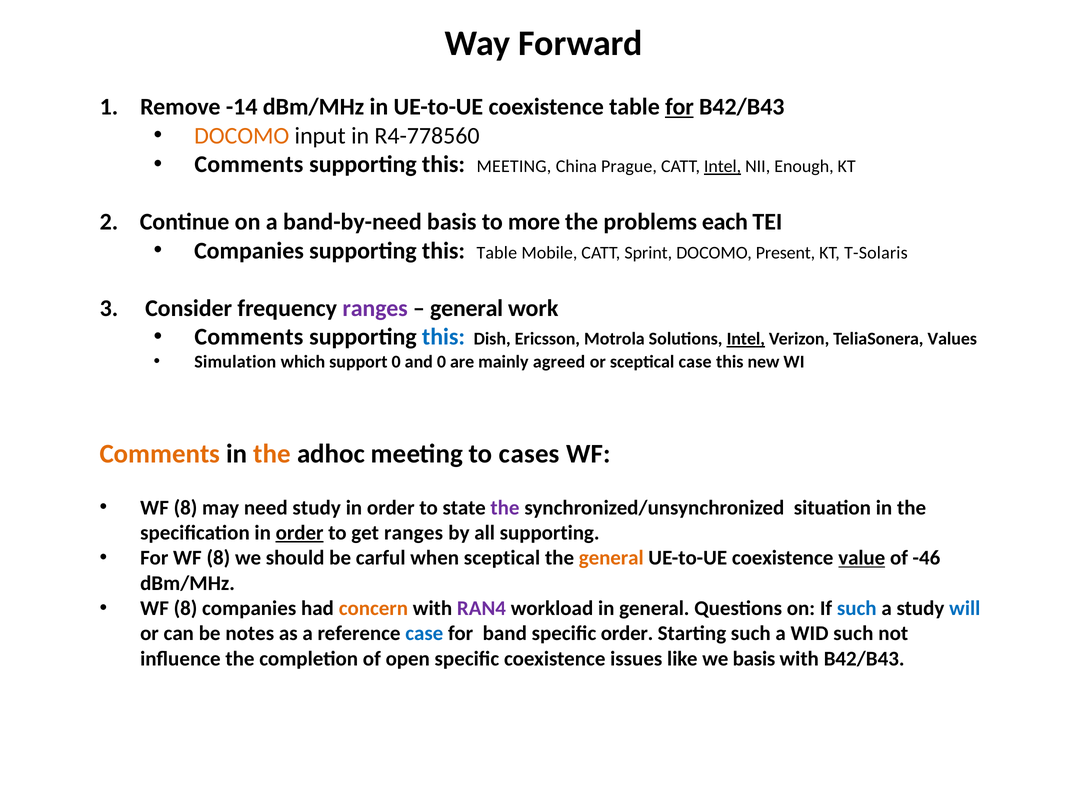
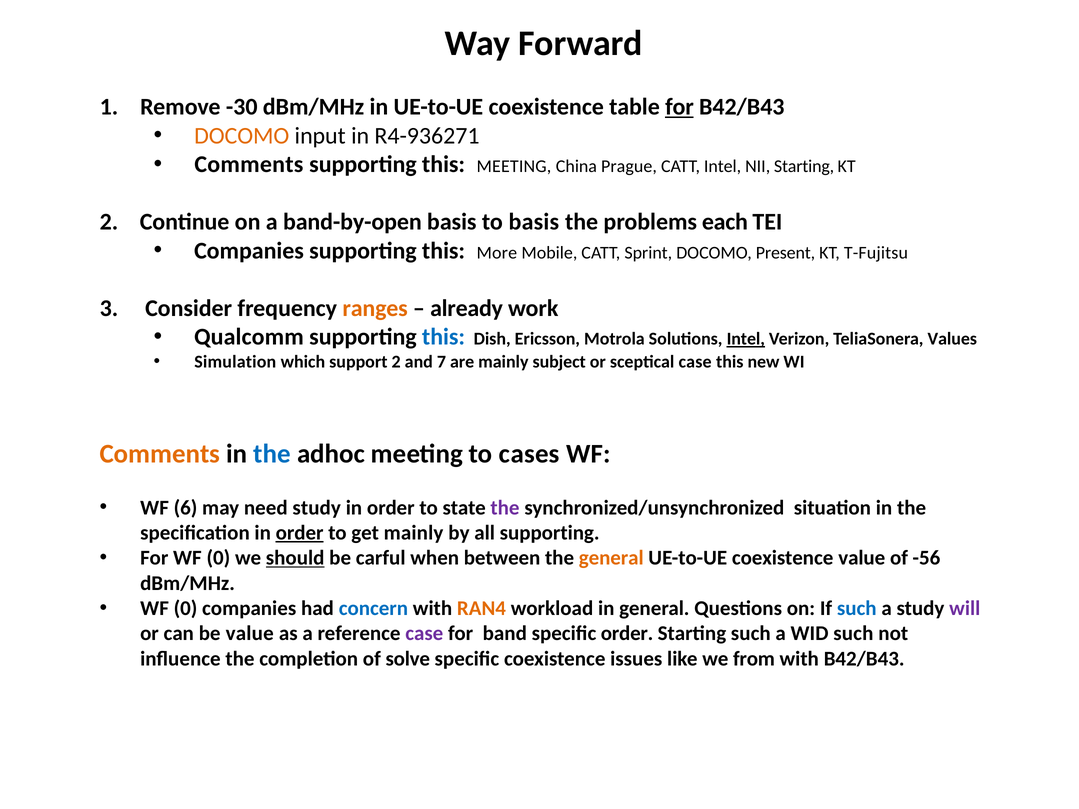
-14: -14 -> -30 (242, 107)
R4-778560: R4-778560 -> R4-936271 (427, 136)
Intel underline: present -> none (723, 167)
NII Enough: Enough -> Starting (804, 167)
band-by-need: band-by-need -> band-by-open (352, 222)
to more: more -> basis (534, 222)
this Table: Table -> More (497, 253)
T-Solaris: T-Solaris -> T-Fujitsu (876, 253)
ranges colour: purple -> orange (375, 308)
general: general -> already (467, 308)
Comments: Comments -> Qualcomm (249, 337)
support 0: 0 -> 2 (396, 362)
and 0: 0 -> 7 (442, 362)
agreed: agreed -> subject (559, 362)
the colour: orange -> blue (272, 454)
8: 8 -> 6 (185, 508)
get ranges: ranges -> mainly (414, 533)
For WF 8: 8 -> 0 (218, 558)
should underline: none -> present (295, 558)
when sceptical: sceptical -> between (502, 558)
value underline: present -> none (862, 558)
-46: -46 -> -56 (926, 558)
8: 8 -> 0 (185, 609)
concern colour: orange -> blue (373, 609)
RAN4 colour: purple -> orange (481, 609)
will colour: blue -> purple (965, 609)
be notes: notes -> value (250, 634)
case colour: blue -> purple (424, 634)
open: open -> solve (408, 659)
we basis: basis -> from (754, 659)
